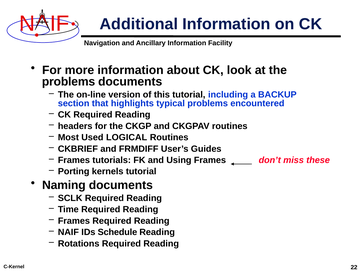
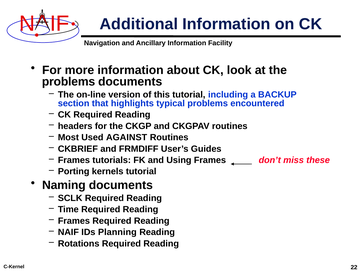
LOGICAL: LOGICAL -> AGAINST (127, 137)
Schedule: Schedule -> Planning (117, 232)
